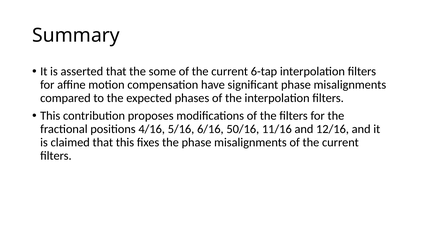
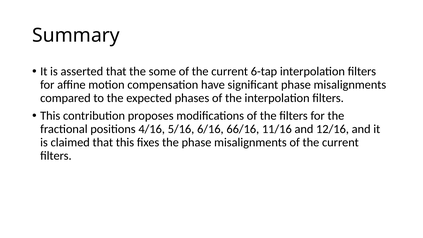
50/16: 50/16 -> 66/16 (243, 129)
